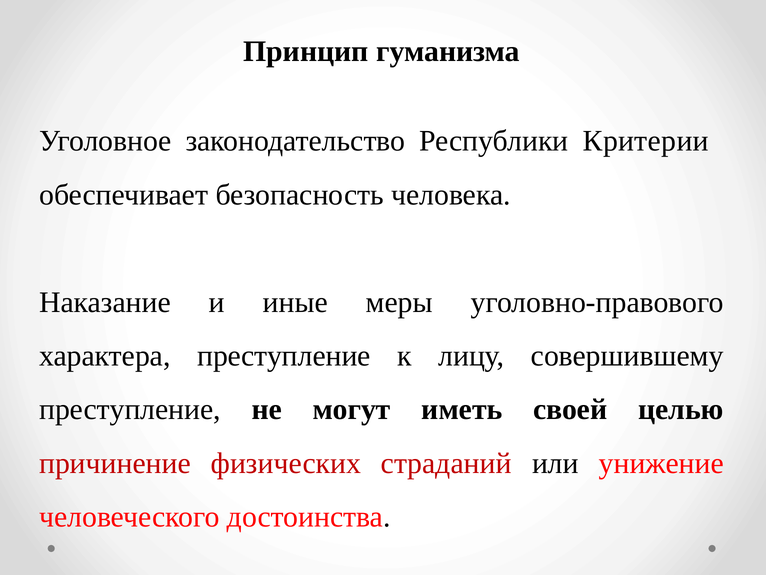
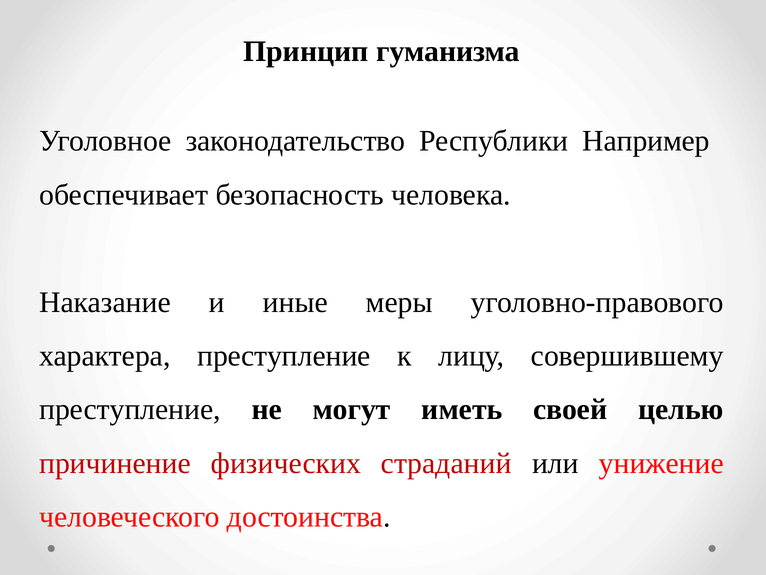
Критерии: Критерии -> Например (646, 141)
